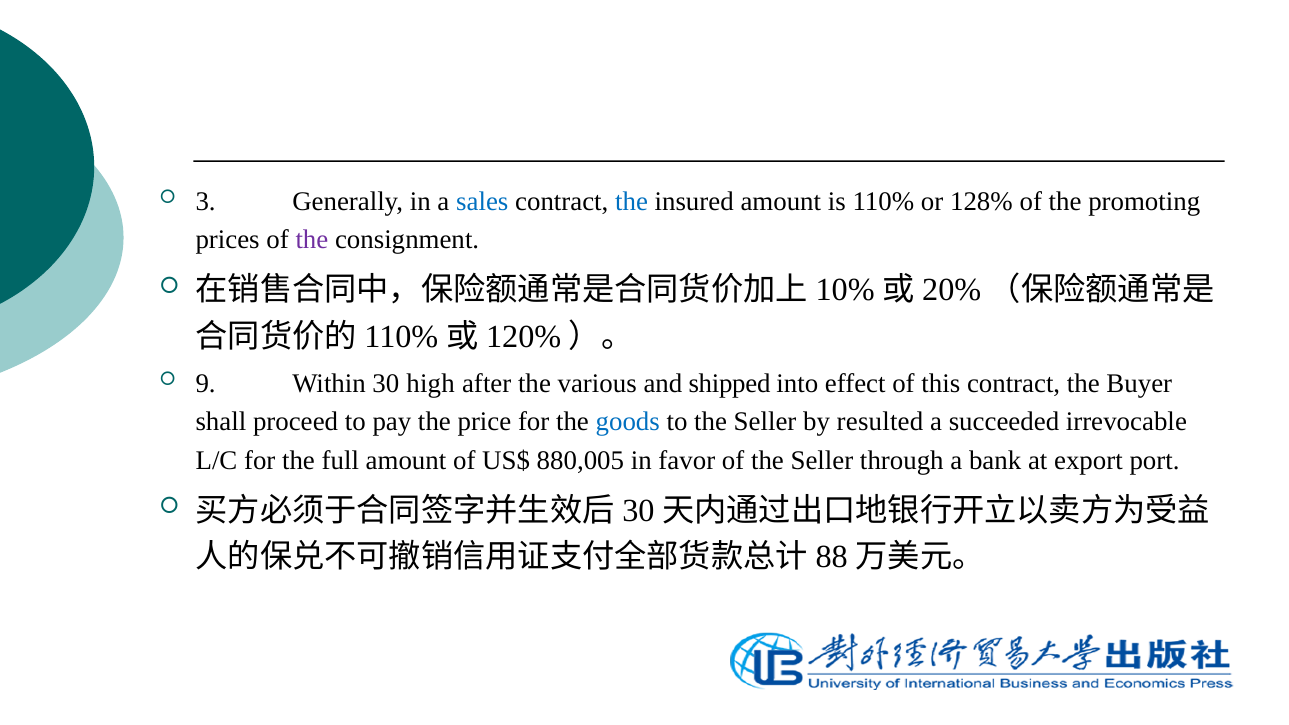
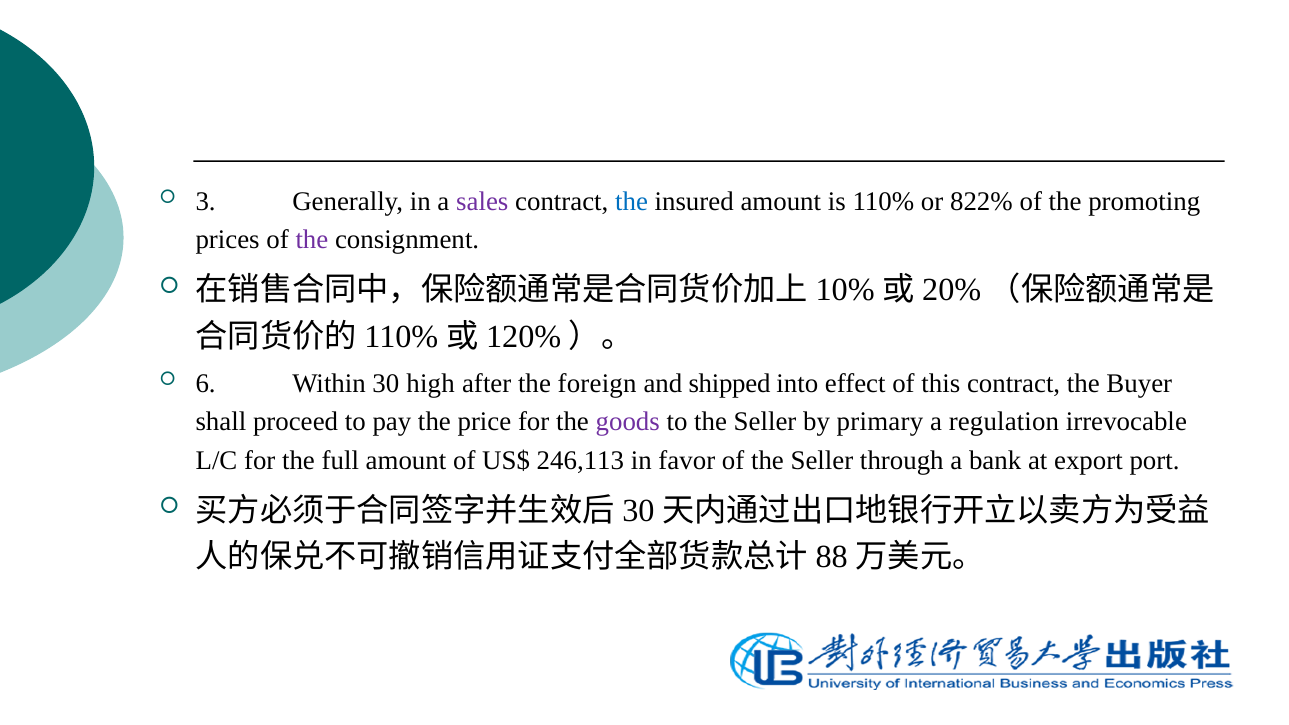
sales colour: blue -> purple (482, 201)
128%: 128% -> 822% (981, 201)
9: 9 -> 6 (206, 383)
various: various -> foreign (597, 383)
goods colour: blue -> purple (628, 422)
resulted: resulted -> primary (880, 422)
succeeded: succeeded -> regulation (1004, 422)
880,005: 880,005 -> 246,113 (580, 461)
